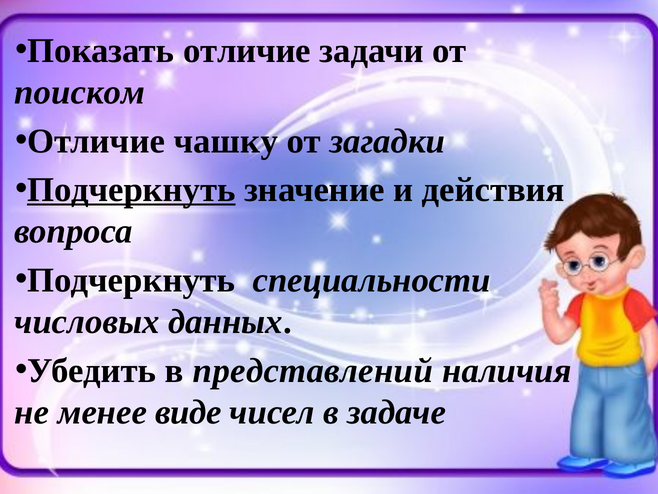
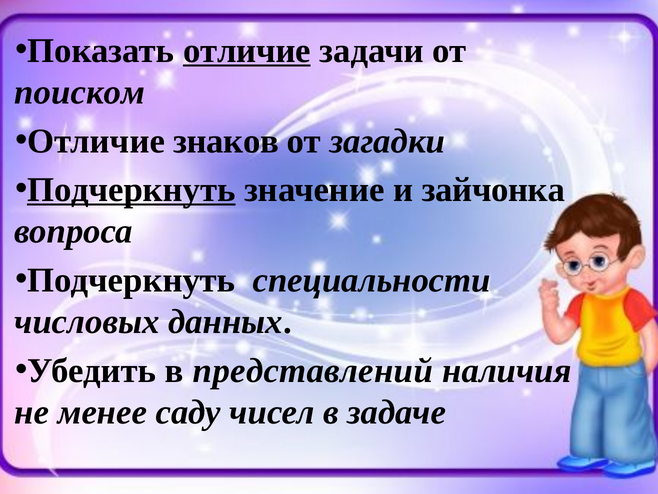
отличие underline: none -> present (247, 51)
чашку: чашку -> знаков (226, 141)
действия: действия -> зайчонка (493, 190)
виде: виде -> саду (188, 412)
